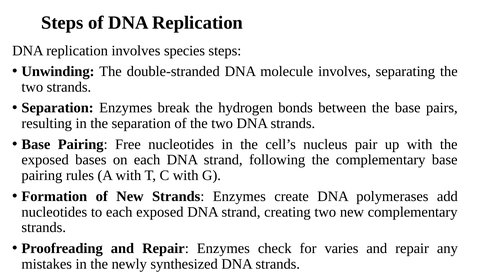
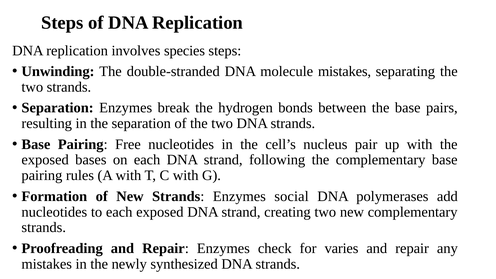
molecule involves: involves -> mistakes (345, 71)
create: create -> social (292, 196)
